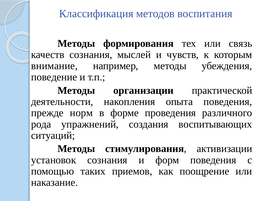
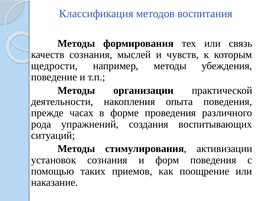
внимание: внимание -> щедрости (54, 66)
норм: норм -> часах (82, 113)
